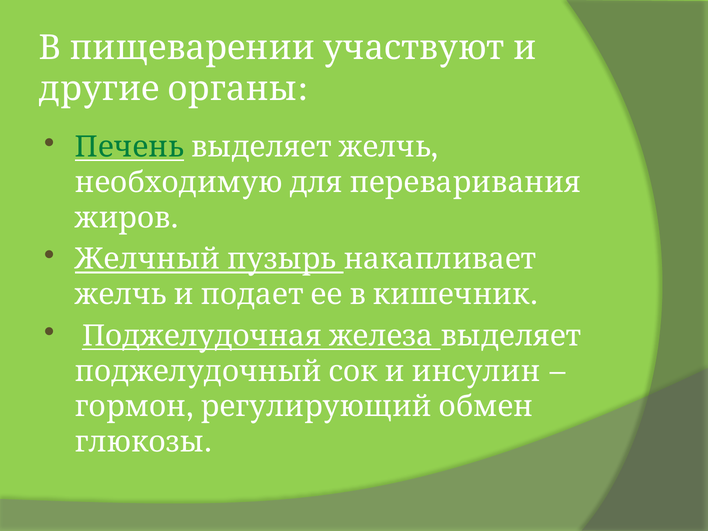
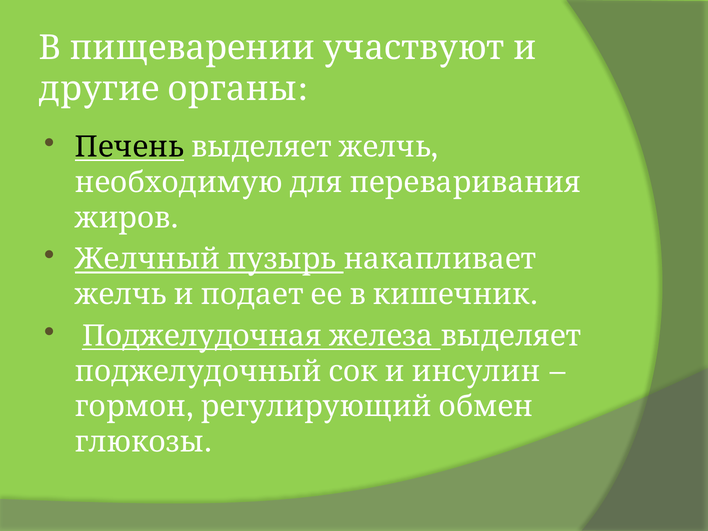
Печень colour: green -> black (129, 147)
